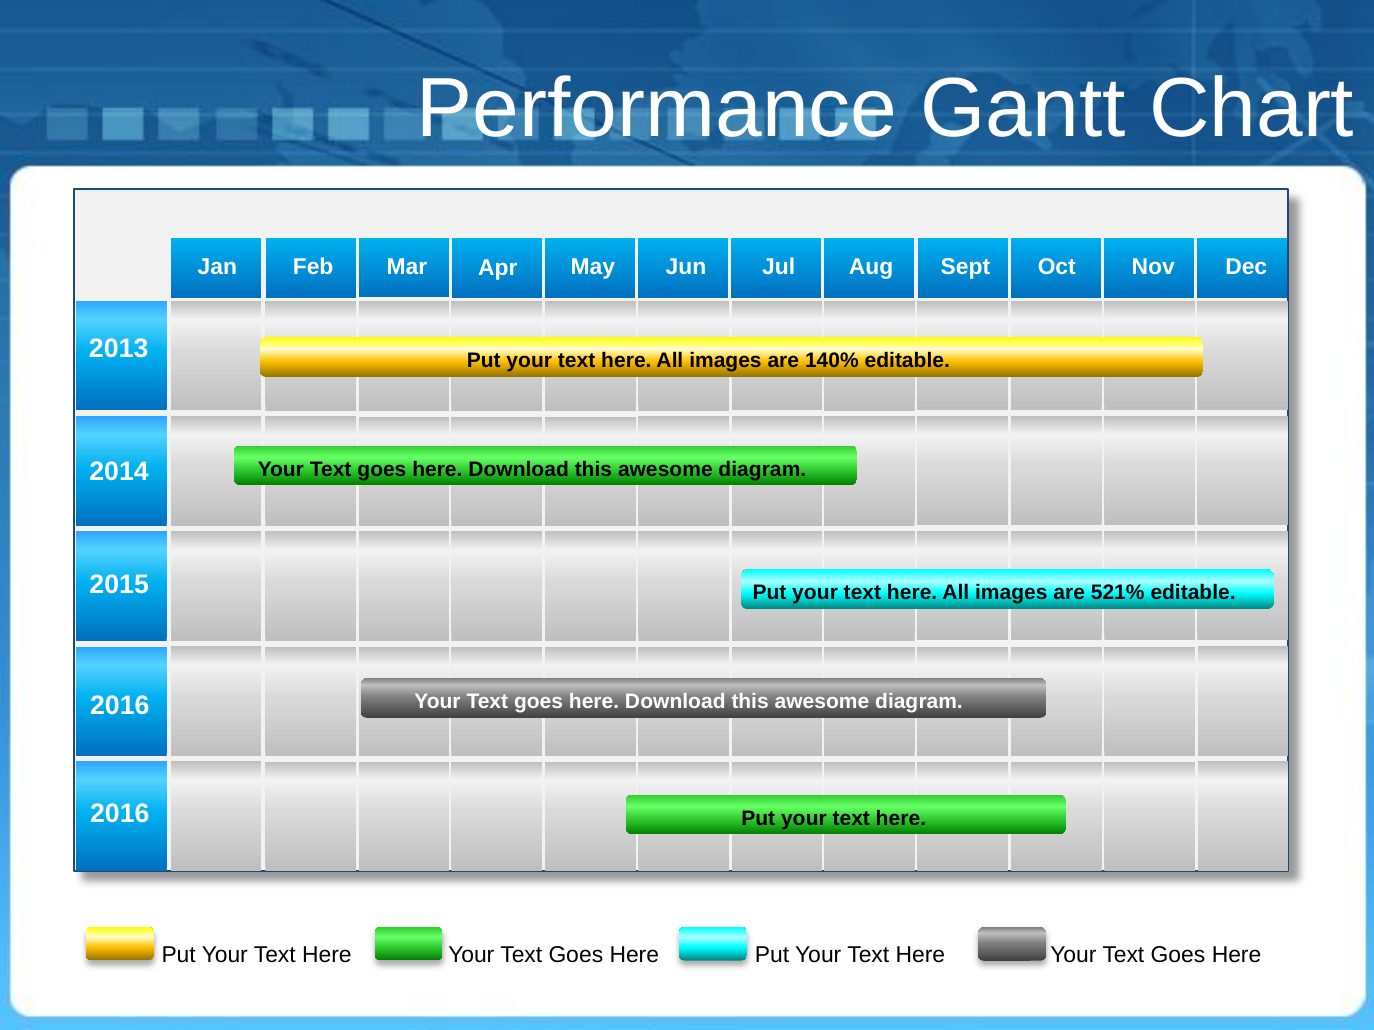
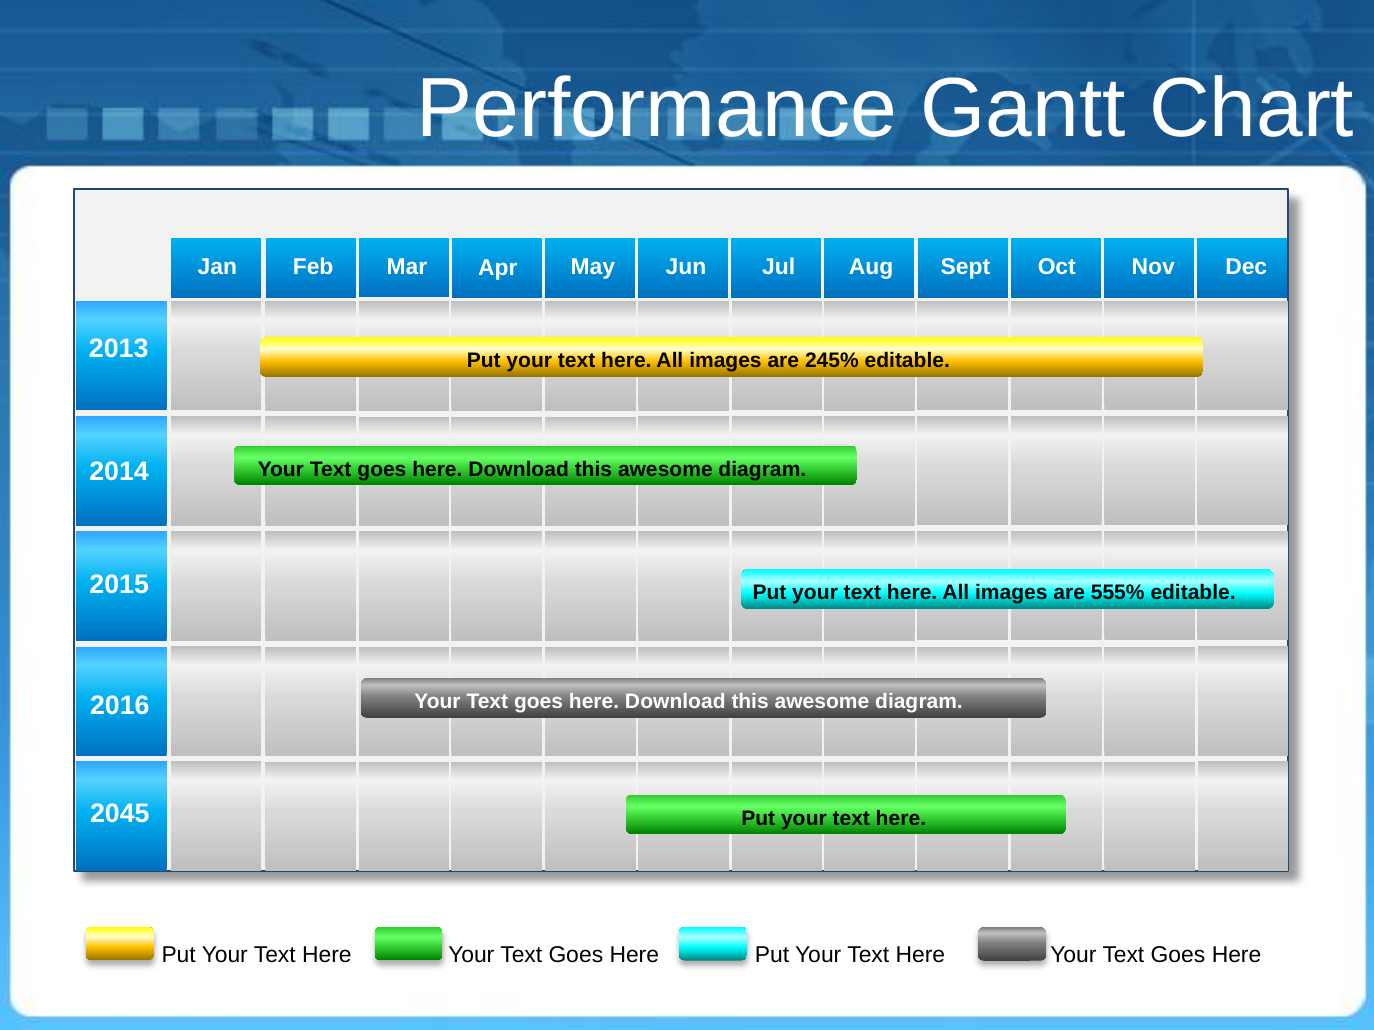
140%: 140% -> 245% (832, 361)
521%: 521% -> 555% (1118, 593)
2016: 2016 -> 2045 (120, 814)
